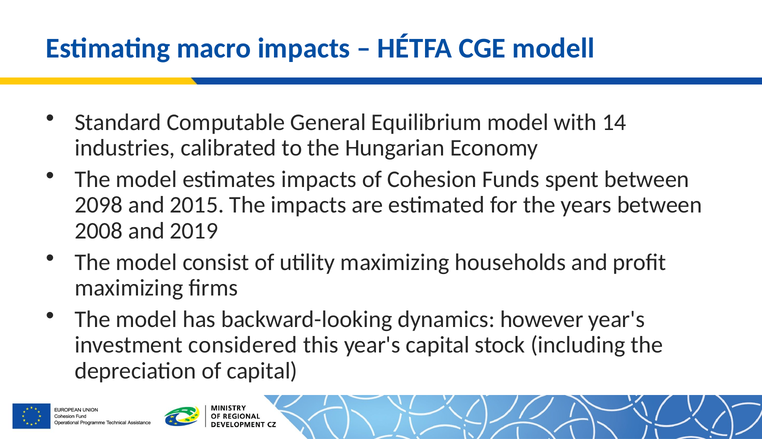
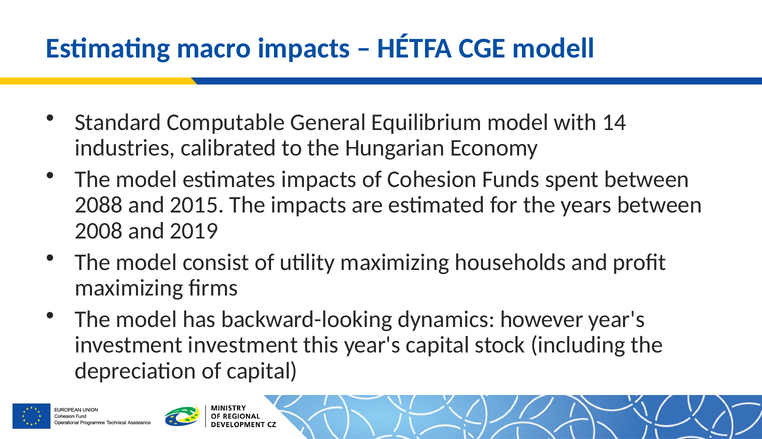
2098: 2098 -> 2088 (99, 205)
investment considered: considered -> investment (243, 345)
